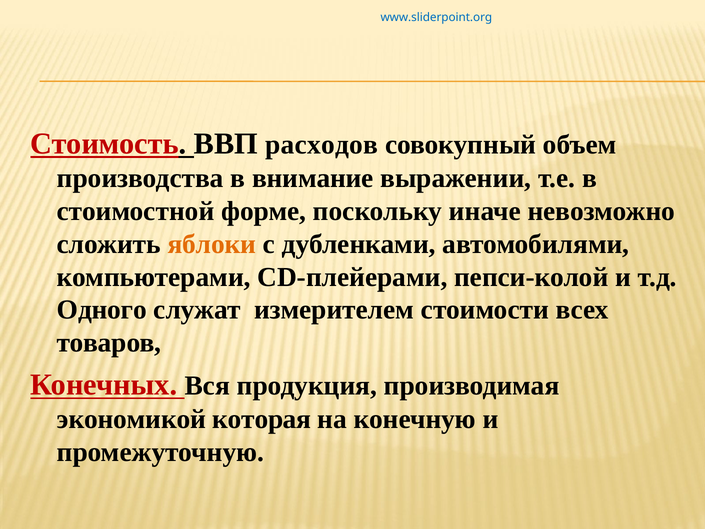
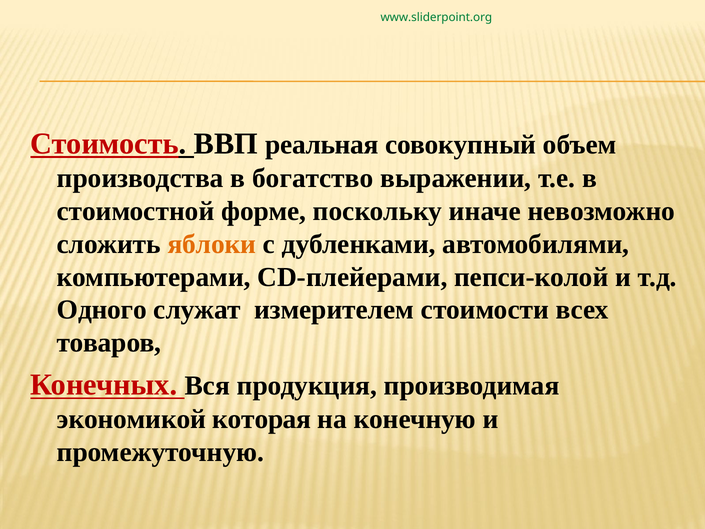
www.sliderpoint.org colour: blue -> green (436, 17)
расходов: расходов -> реальная (322, 145)
внимание: внимание -> богатство (313, 178)
